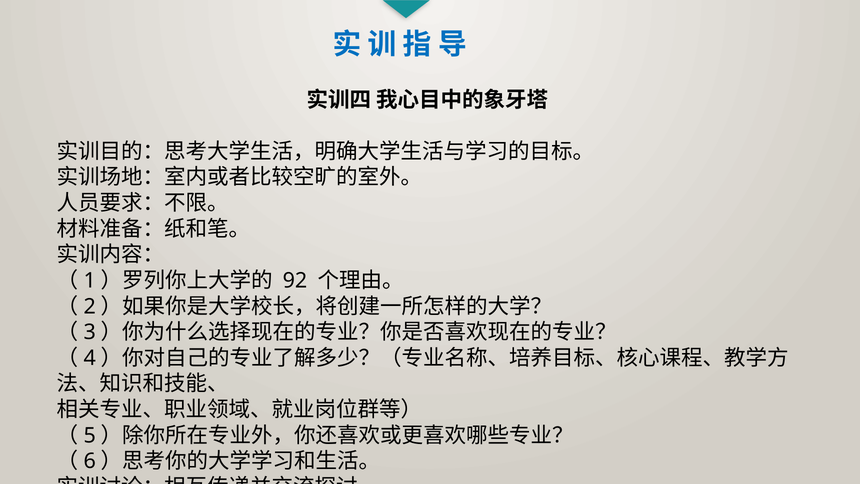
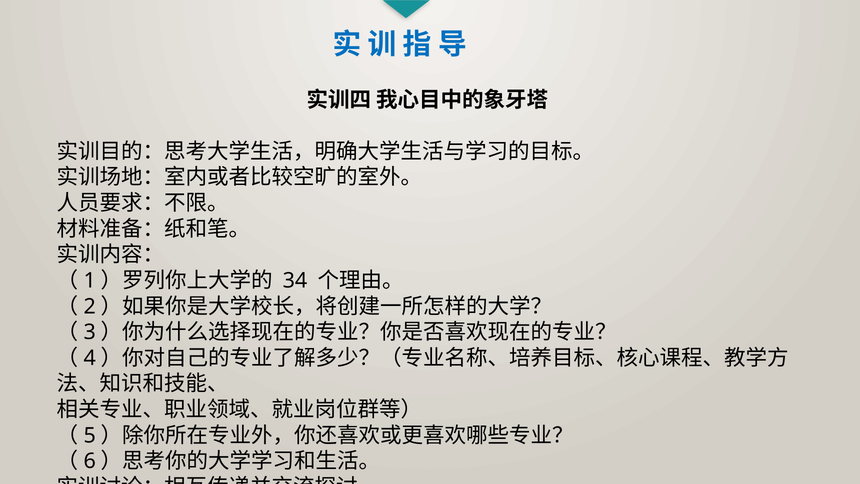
92: 92 -> 34 (295, 280)
